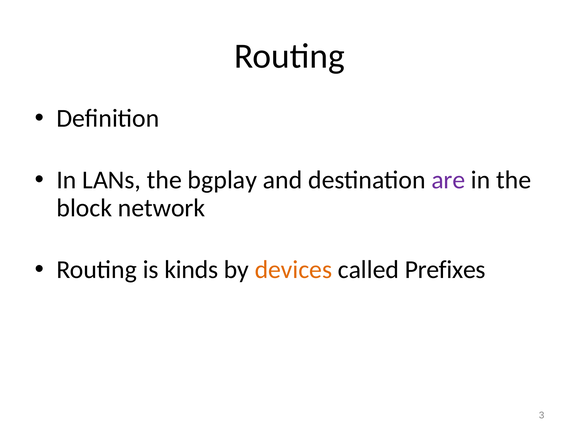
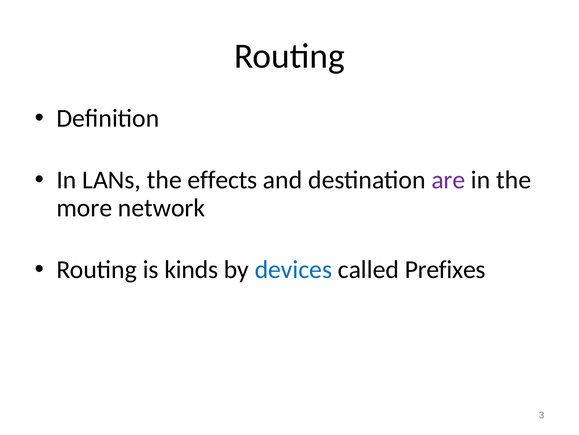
bgplay: bgplay -> effects (222, 180)
block: block -> more (84, 208)
devices colour: orange -> blue (293, 269)
